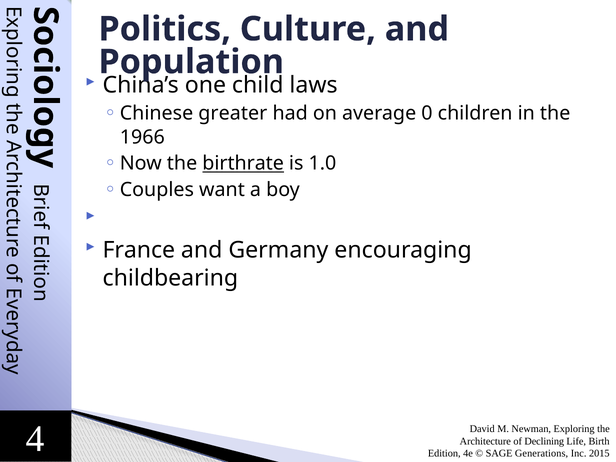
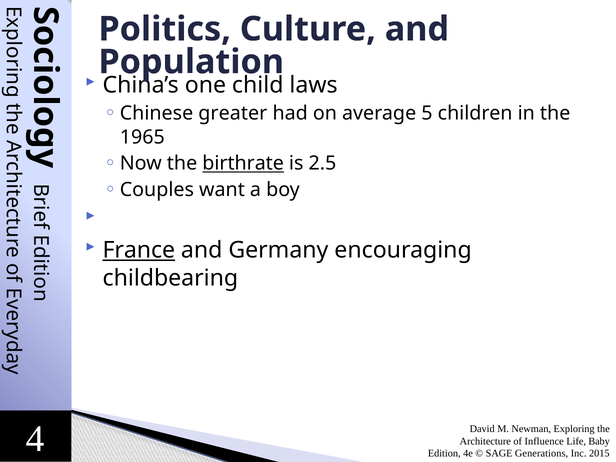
0: 0 -> 5 (427, 113)
1966: 1966 -> 1965 (142, 137)
1.0: 1.0 -> 2.5 (322, 163)
France underline: none -> present (139, 250)
Declining: Declining -> Influence (544, 441)
Birth: Birth -> Baby (599, 441)
